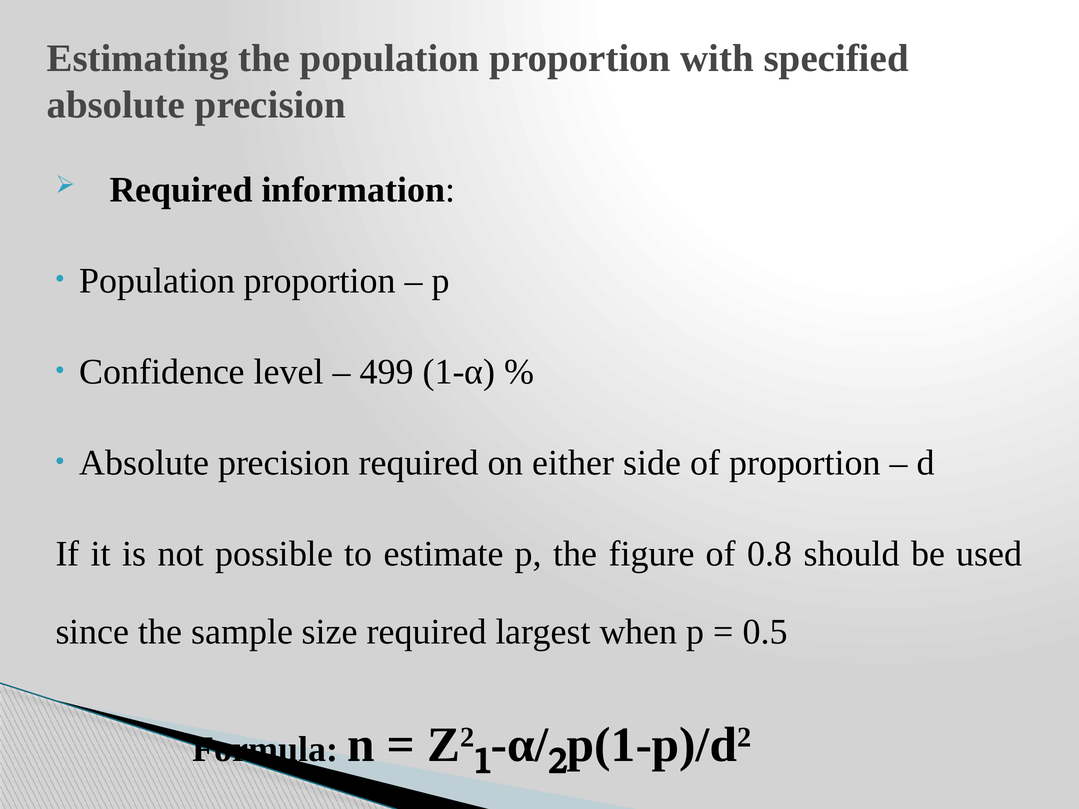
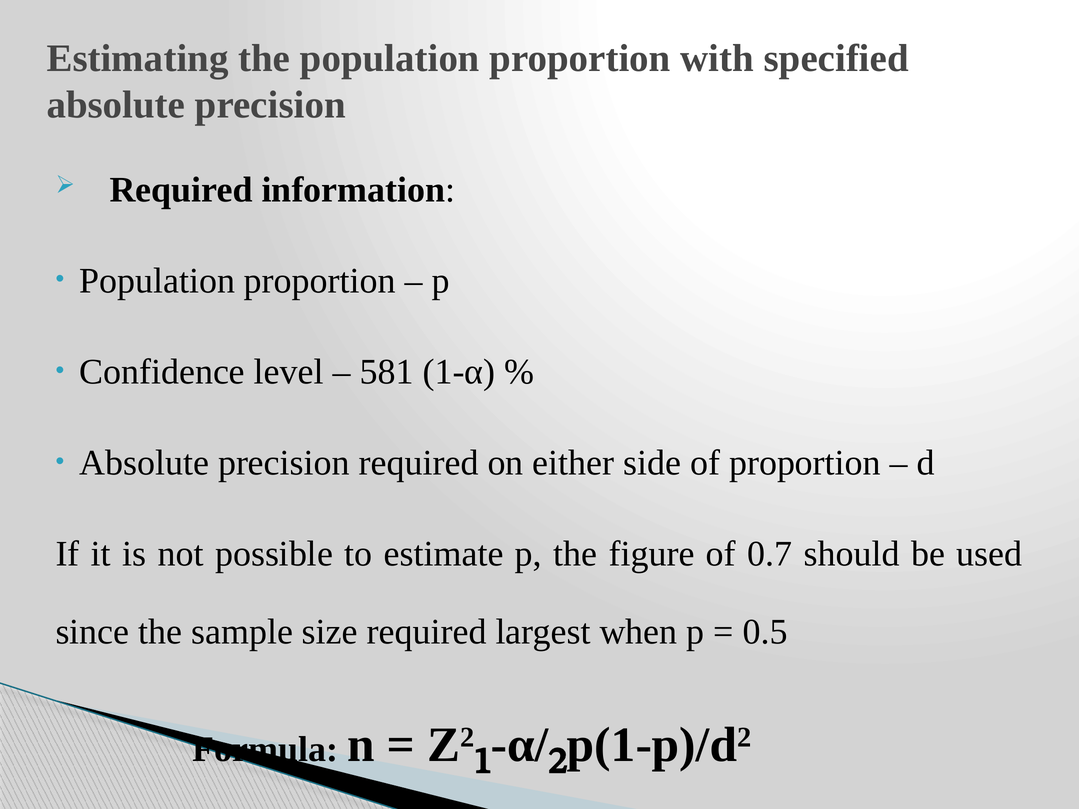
499: 499 -> 581 (387, 372)
0.8: 0.8 -> 0.7 (770, 554)
